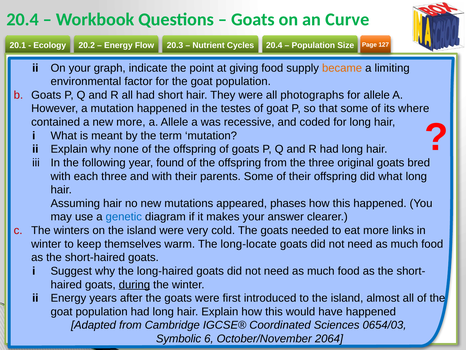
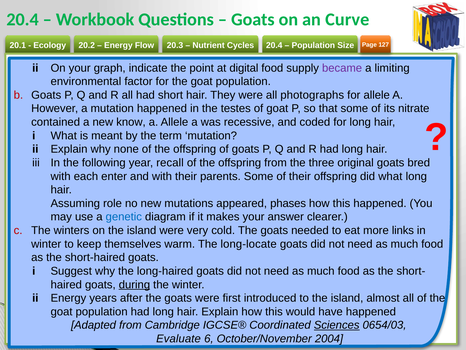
giving: giving -> digital (244, 68)
became colour: orange -> purple (342, 68)
where: where -> nitrate (414, 108)
new more: more -> know (131, 122)
found: found -> recall (170, 163)
each three: three -> enter (114, 176)
Assuming hair: hair -> role (113, 203)
Sciences underline: none -> present (337, 325)
Symbolic: Symbolic -> Evaluate (179, 338)
2064: 2064 -> 2004 (329, 338)
